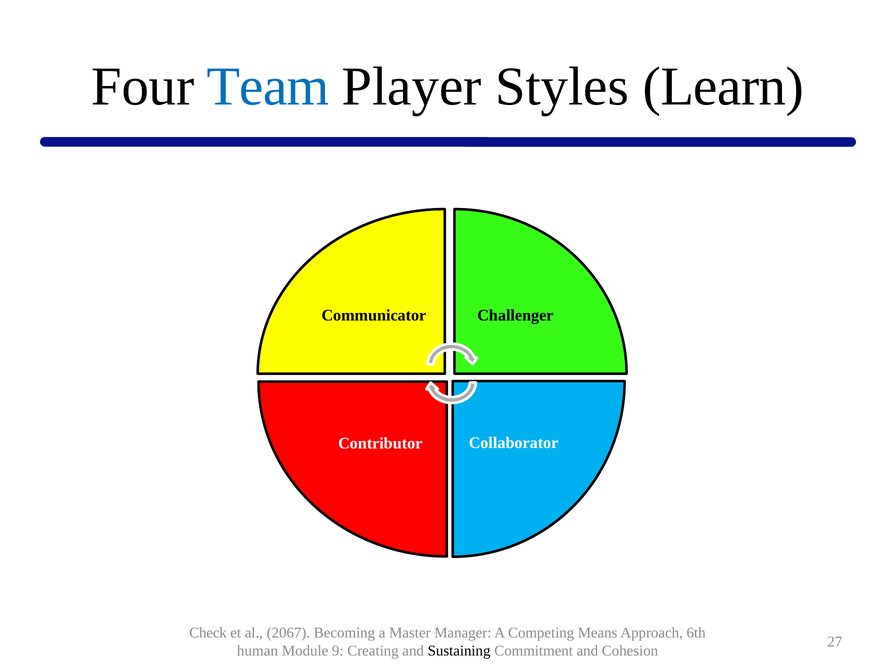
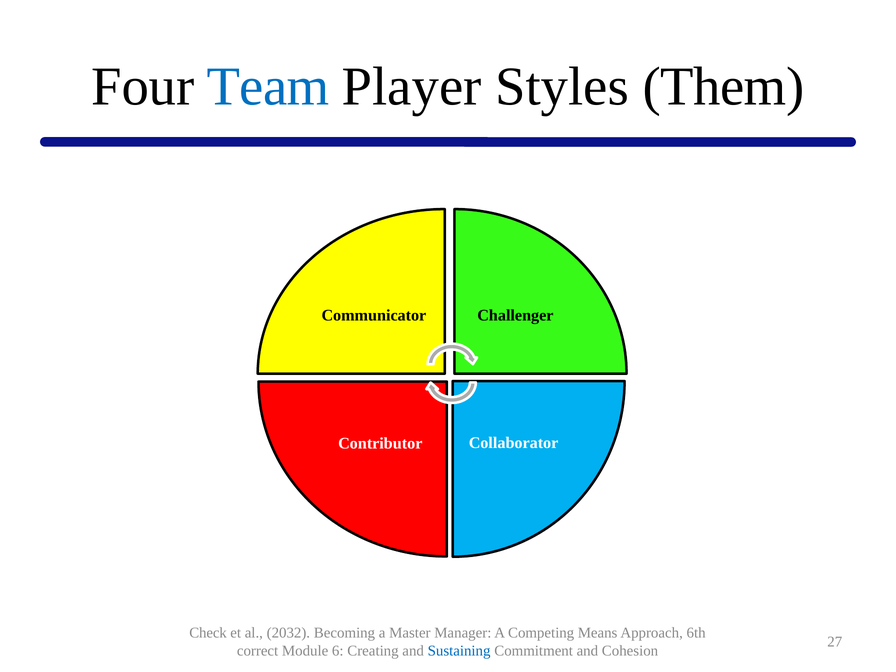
Learn: Learn -> Them (723, 87)
2067: 2067 -> 2032 (288, 633)
human: human -> correct (258, 651)
9: 9 -> 6 (338, 651)
Sustaining colour: black -> blue (459, 651)
